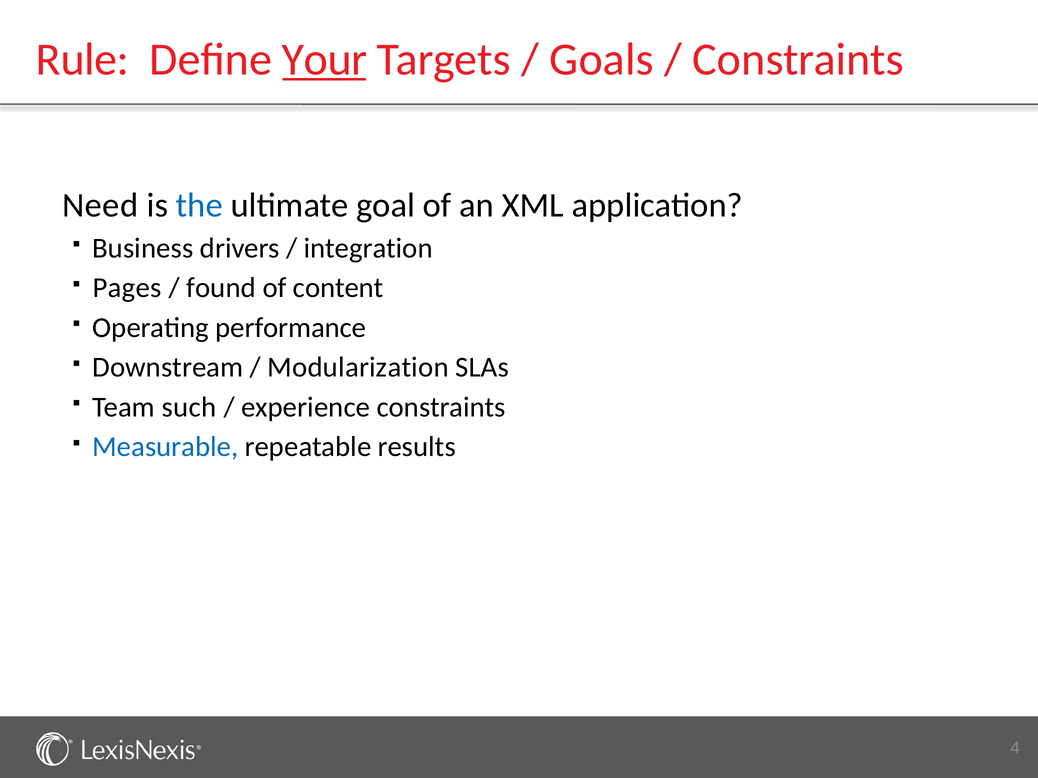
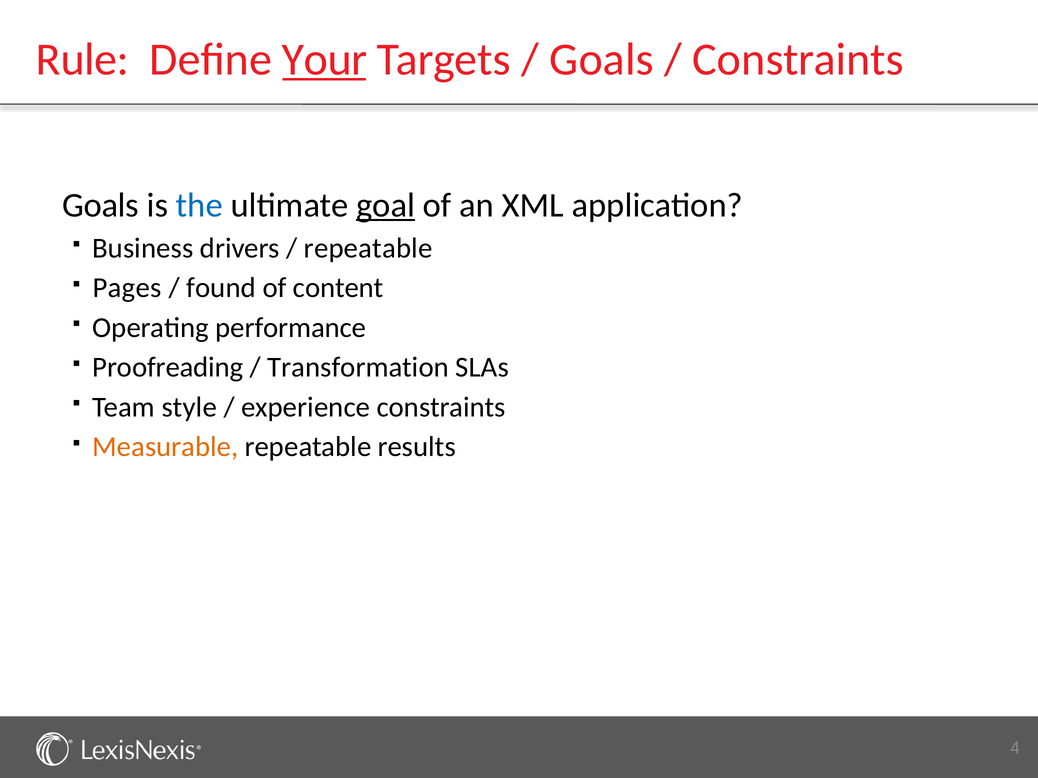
Need: Need -> Goals (101, 205)
goal underline: none -> present (386, 205)
integration: integration -> repeatable (368, 248)
Downstream: Downstream -> Proofreading (168, 368)
Modularization: Modularization -> Transformation (358, 368)
such: such -> style (189, 407)
Measurable colour: blue -> orange (165, 447)
